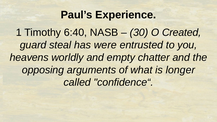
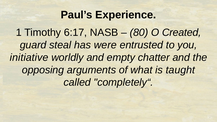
6:40: 6:40 -> 6:17 (75, 33)
30: 30 -> 80 (139, 33)
heavens: heavens -> initiative (29, 57)
longer: longer -> taught (180, 70)
confidence“: confidence“ -> completely“ (124, 82)
